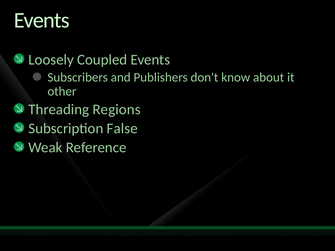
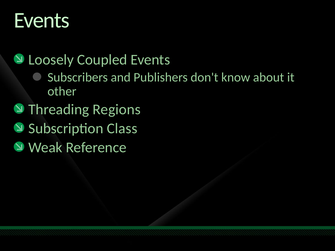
False: False -> Class (122, 129)
